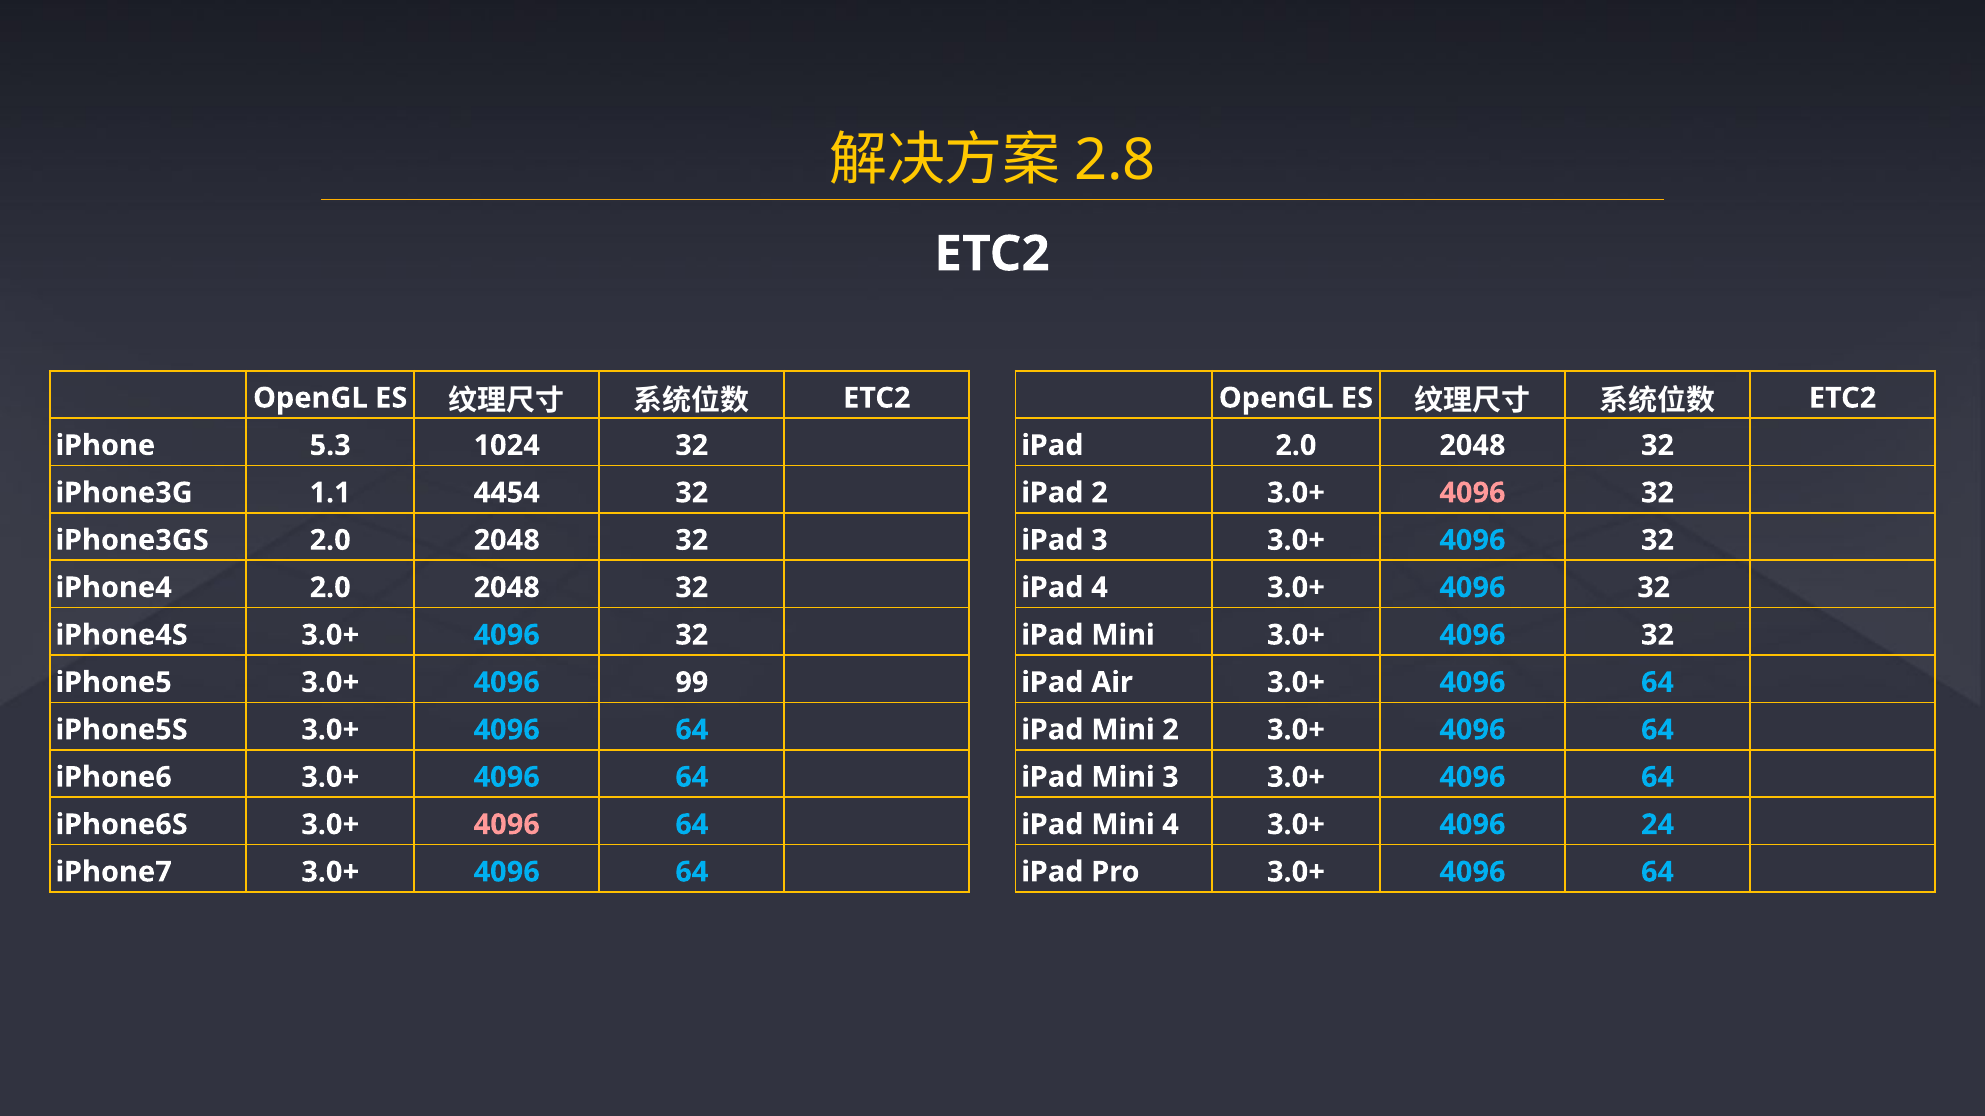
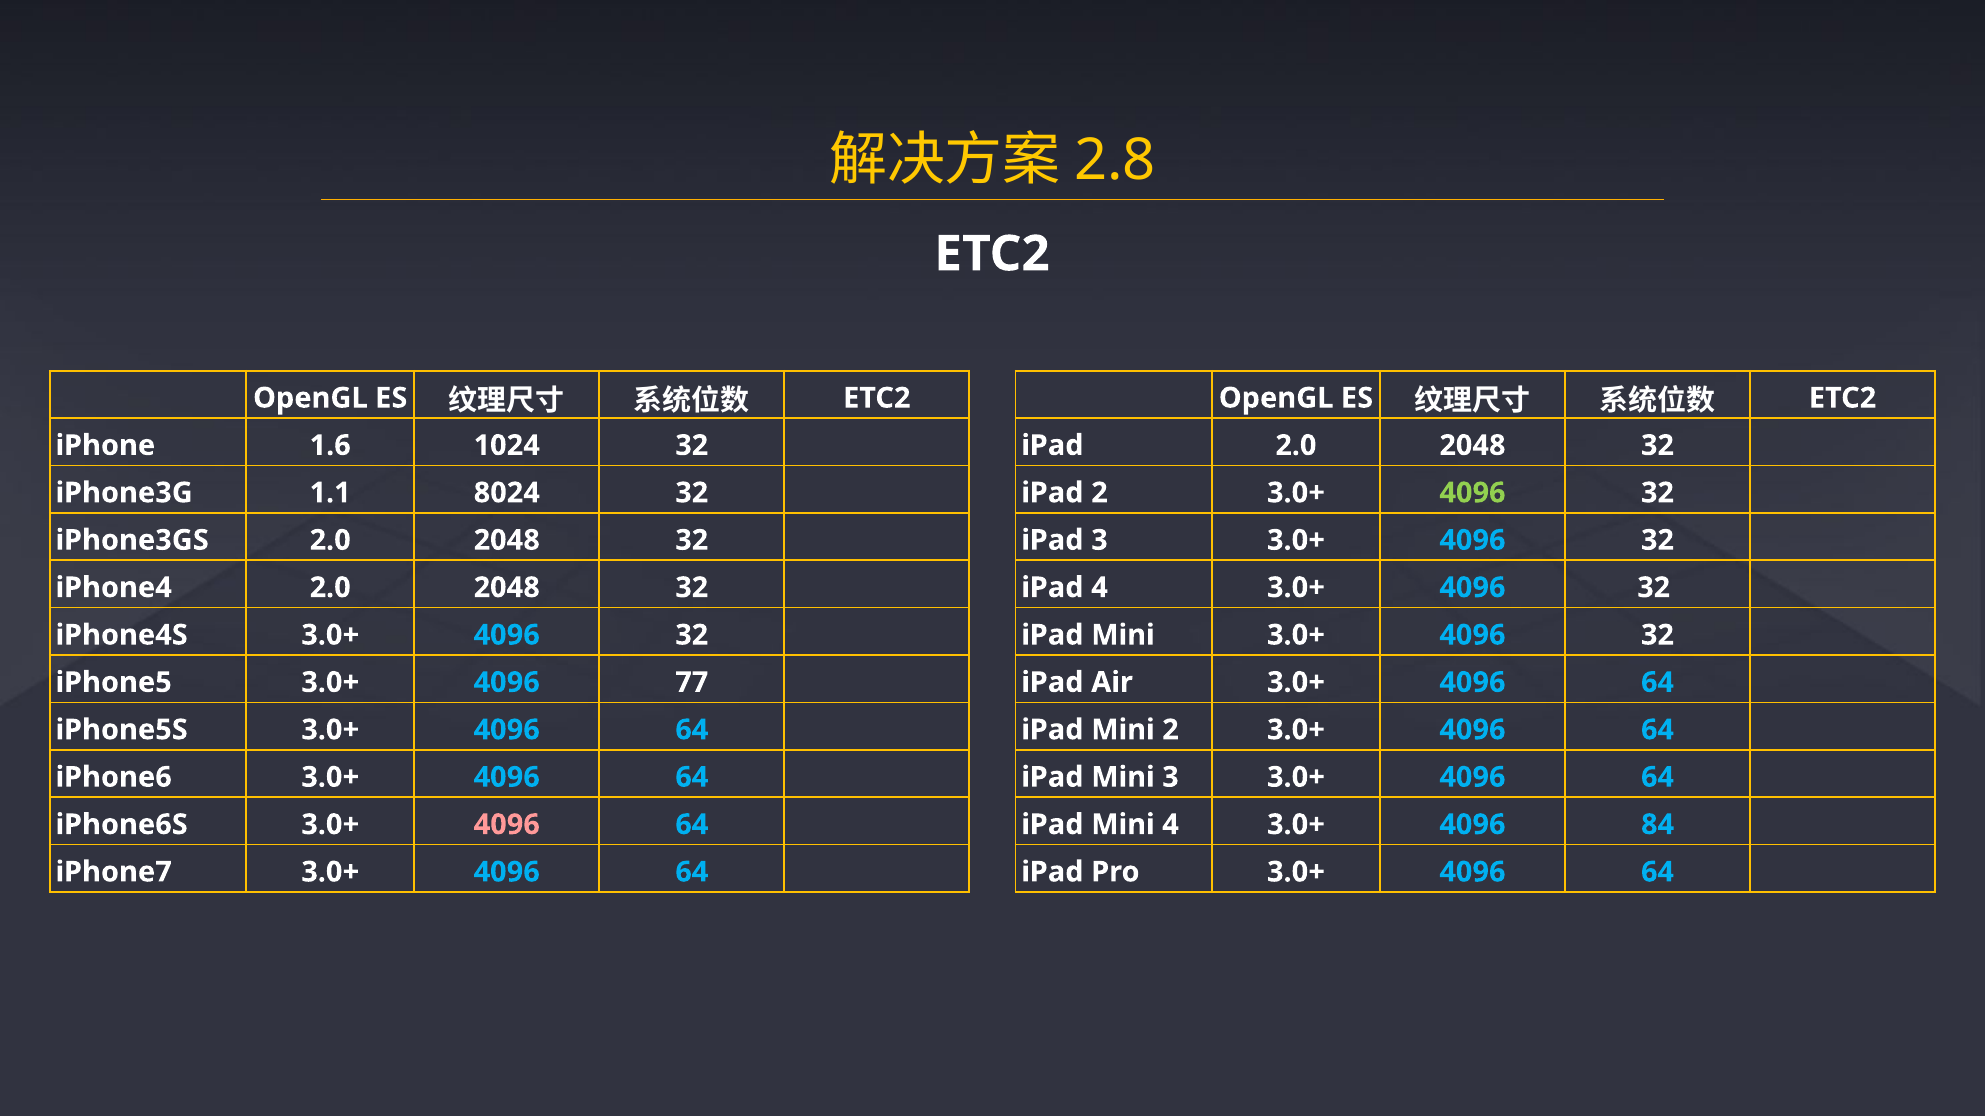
5.3: 5.3 -> 1.6 (330, 446)
4454: 4454 -> 8024 (507, 493)
4096 colour: pink -> light green (1473, 493)
99: 99 -> 77 (692, 683)
24: 24 -> 84 (1658, 825)
